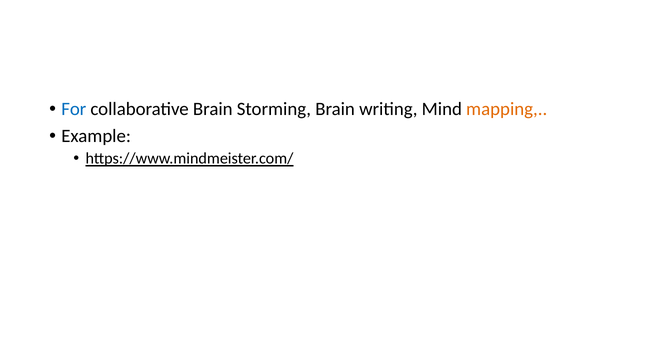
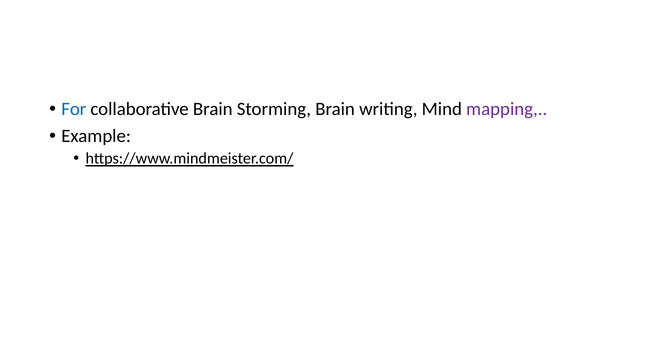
mapping colour: orange -> purple (507, 109)
